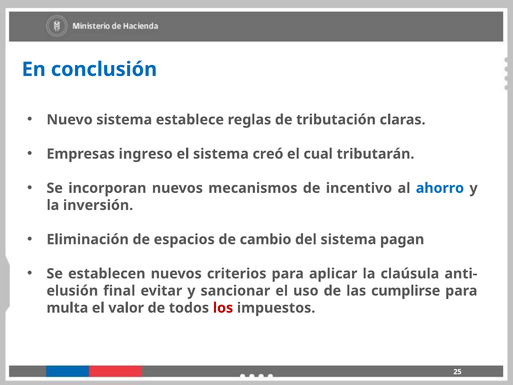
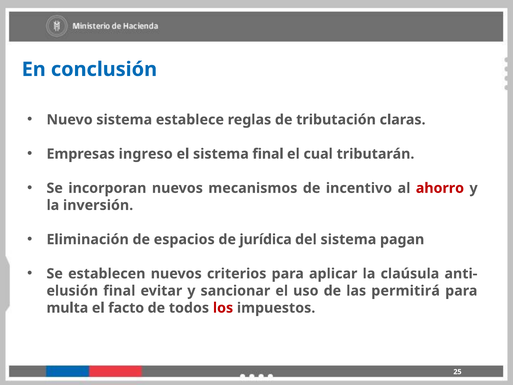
sistema creó: creó -> final (268, 154)
ahorro colour: blue -> red (440, 188)
cambio: cambio -> jurídica (266, 239)
cumplirse: cumplirse -> permitirá (406, 291)
valor: valor -> facto (126, 308)
